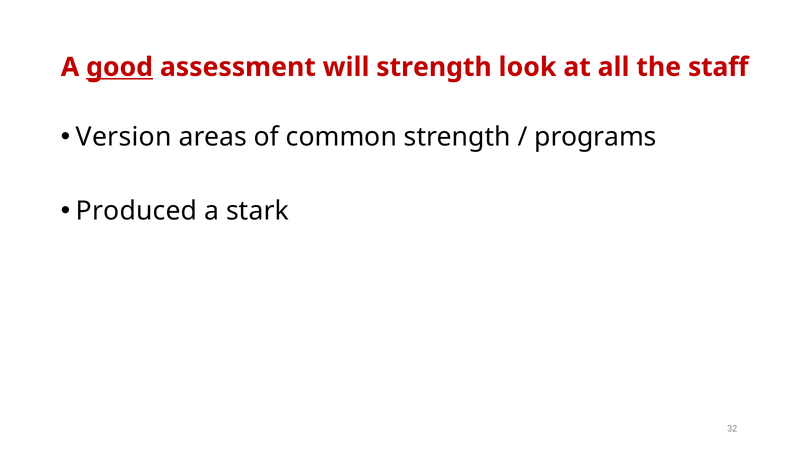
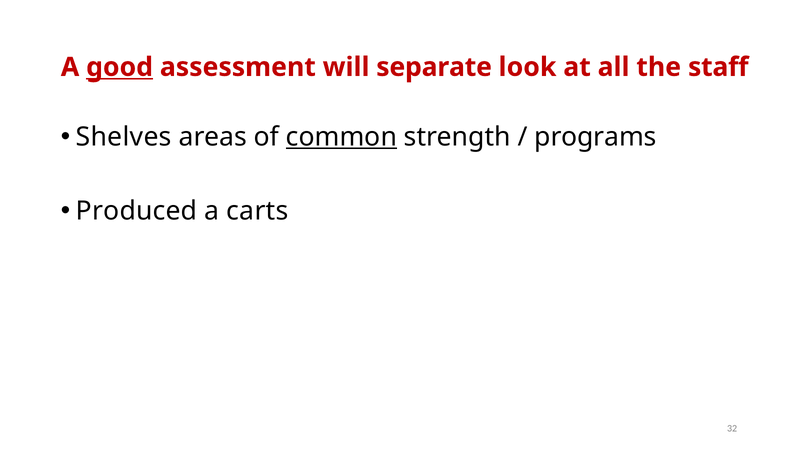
will strength: strength -> separate (434, 67)
Version: Version -> Shelves (124, 137)
common underline: none -> present (341, 137)
stark: stark -> carts (257, 211)
